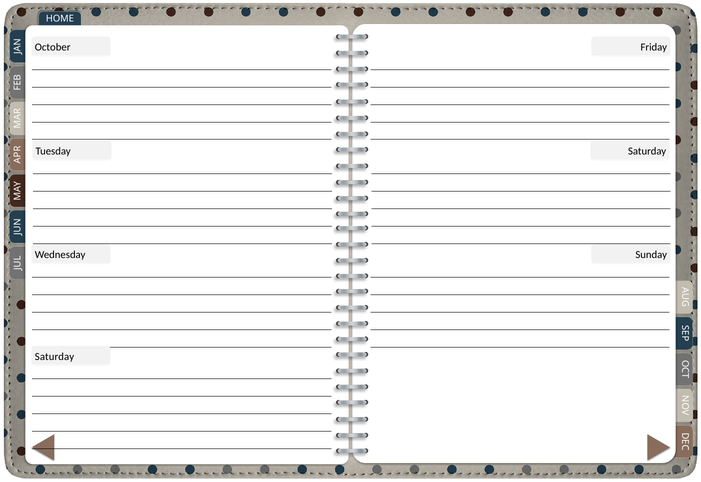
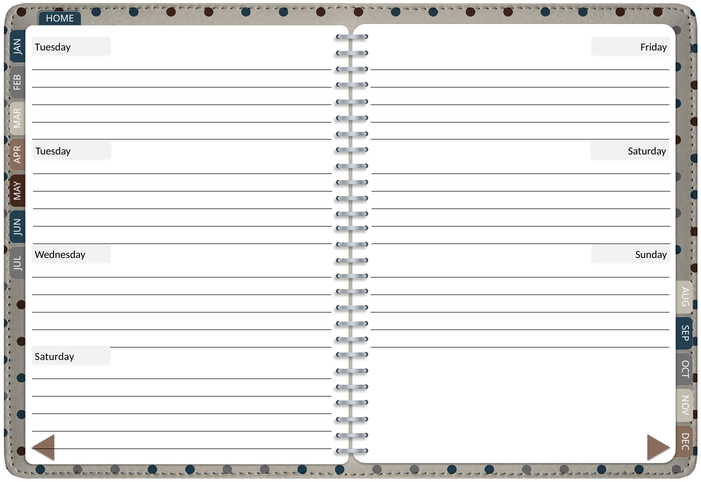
October: October -> Tuesday (53, 47)
